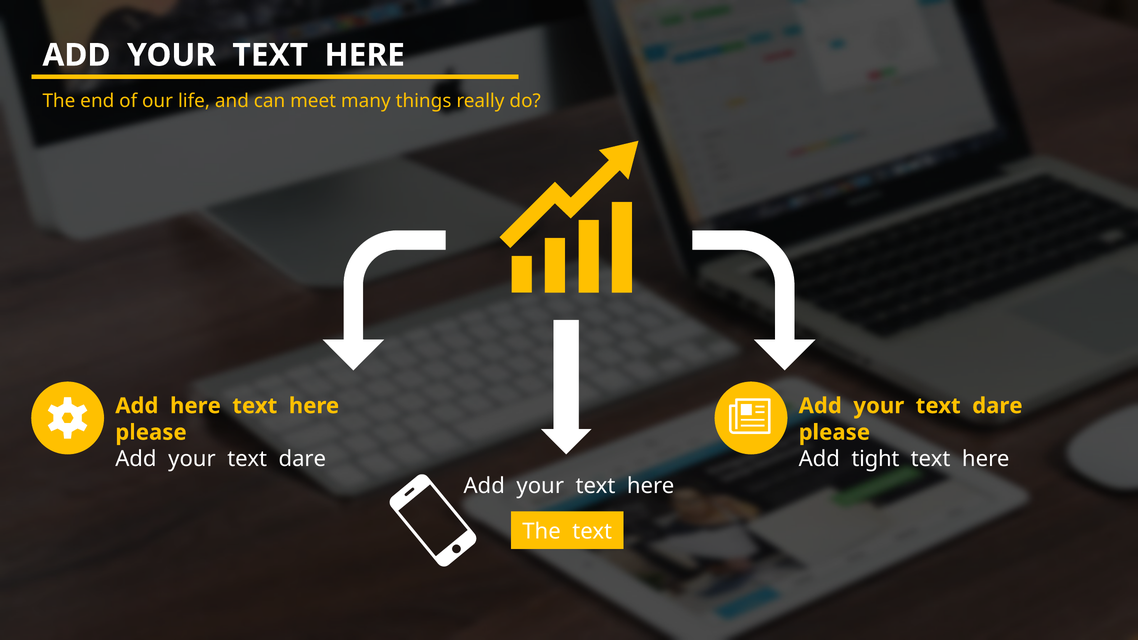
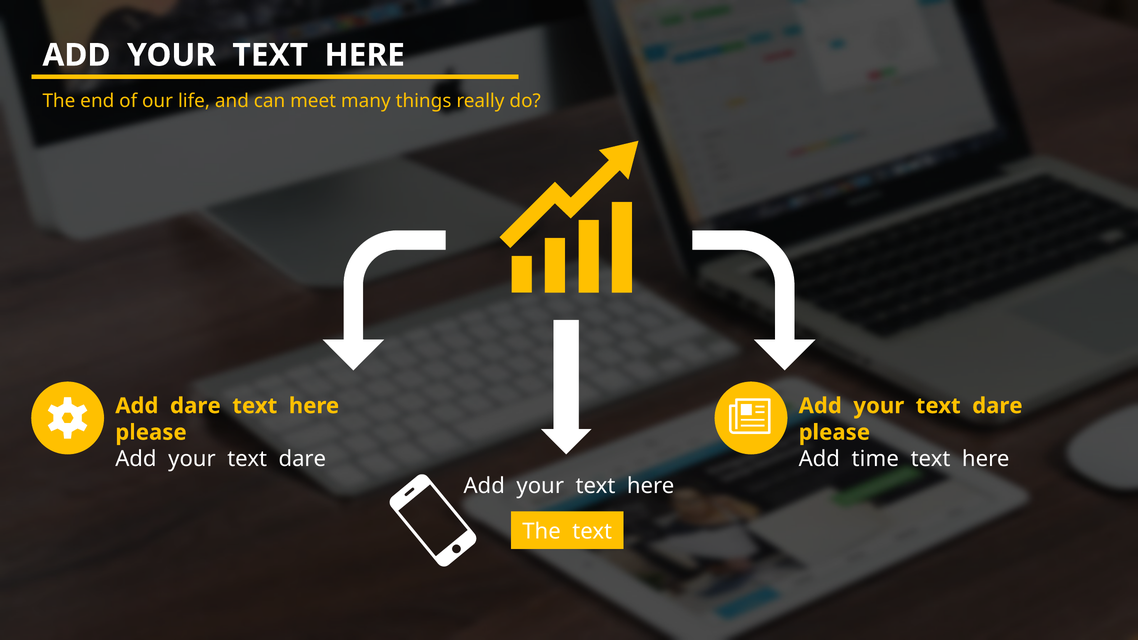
Add here: here -> dare (195, 406)
tight: tight -> time (875, 459)
